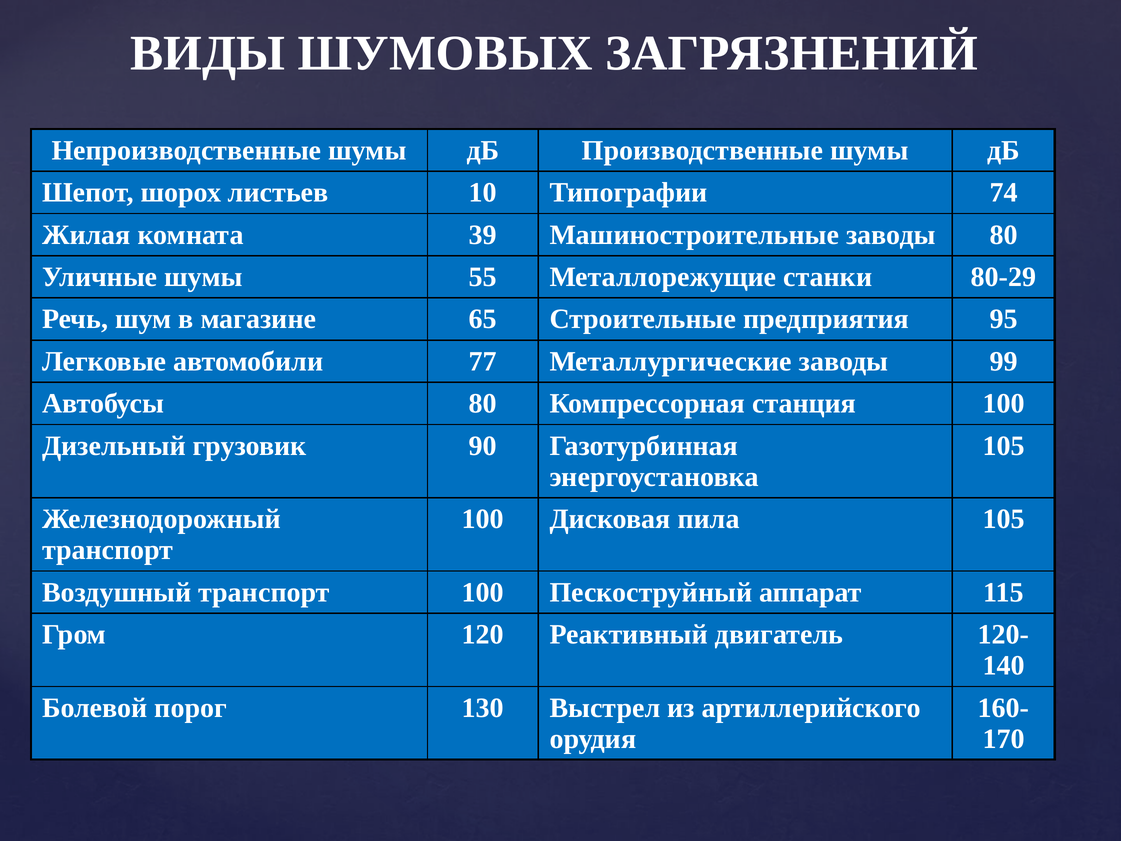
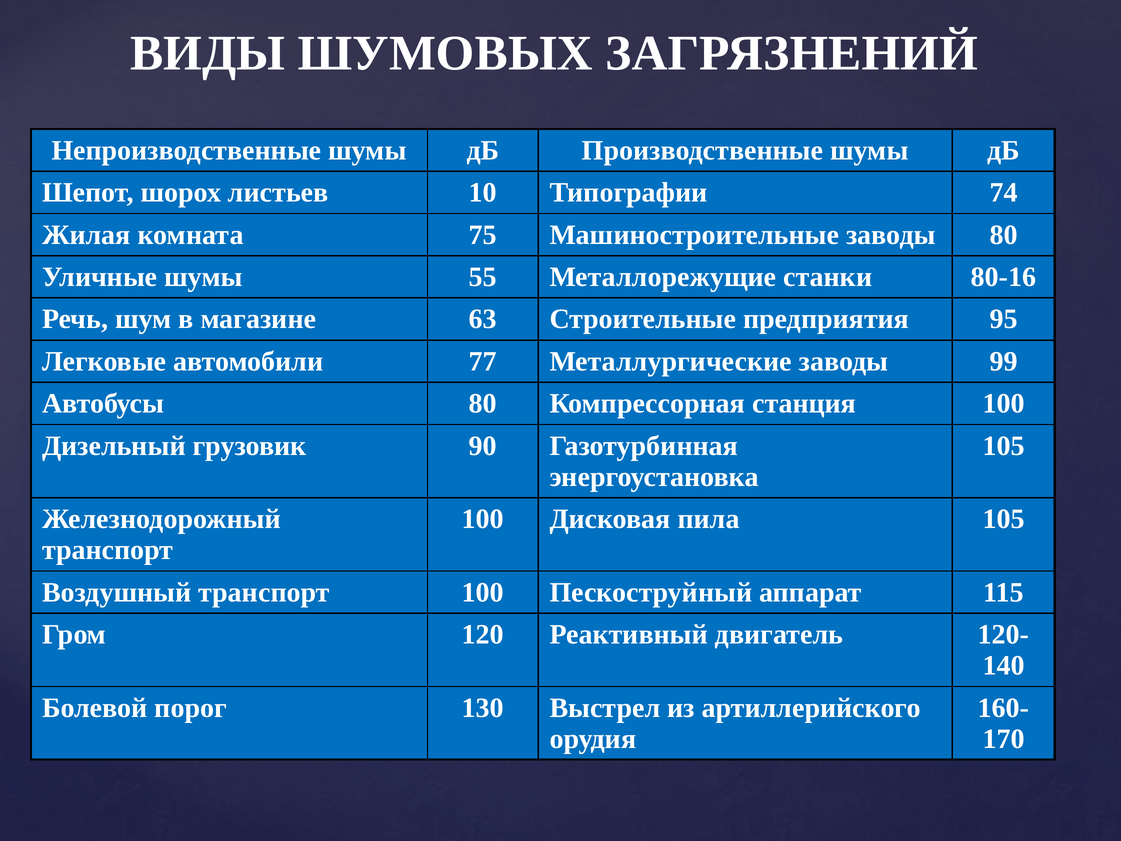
39: 39 -> 75 (483, 235)
80-29: 80-29 -> 80-16 (1004, 277)
65: 65 -> 63 (483, 319)
